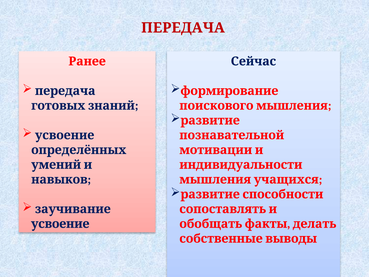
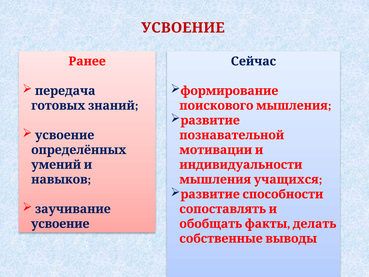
ПЕРЕДАЧА: ПЕРЕДАЧА -> УСВОЕНИЕ (183, 28)
